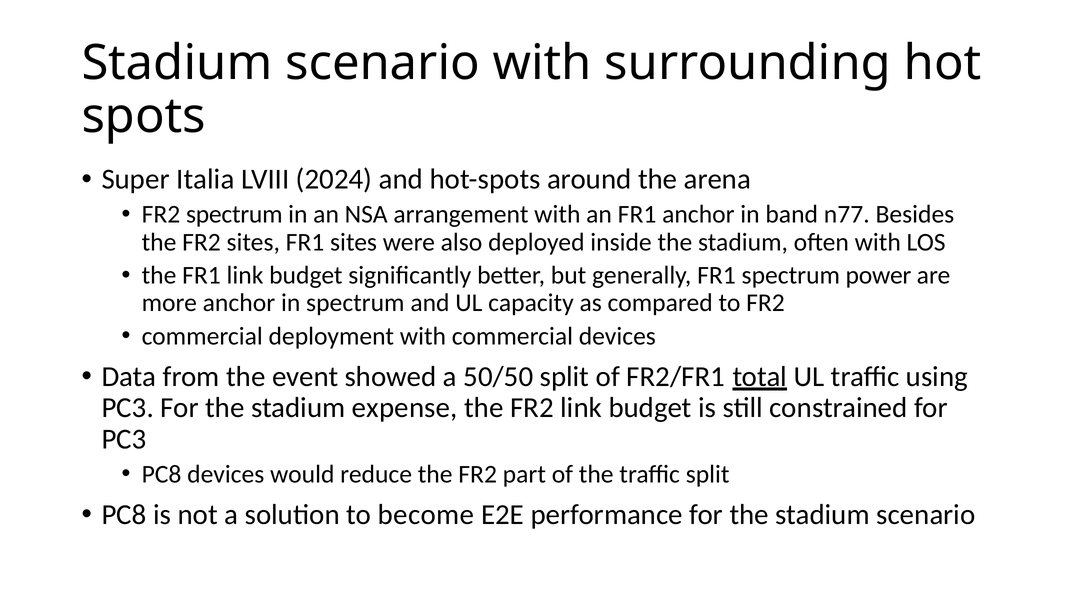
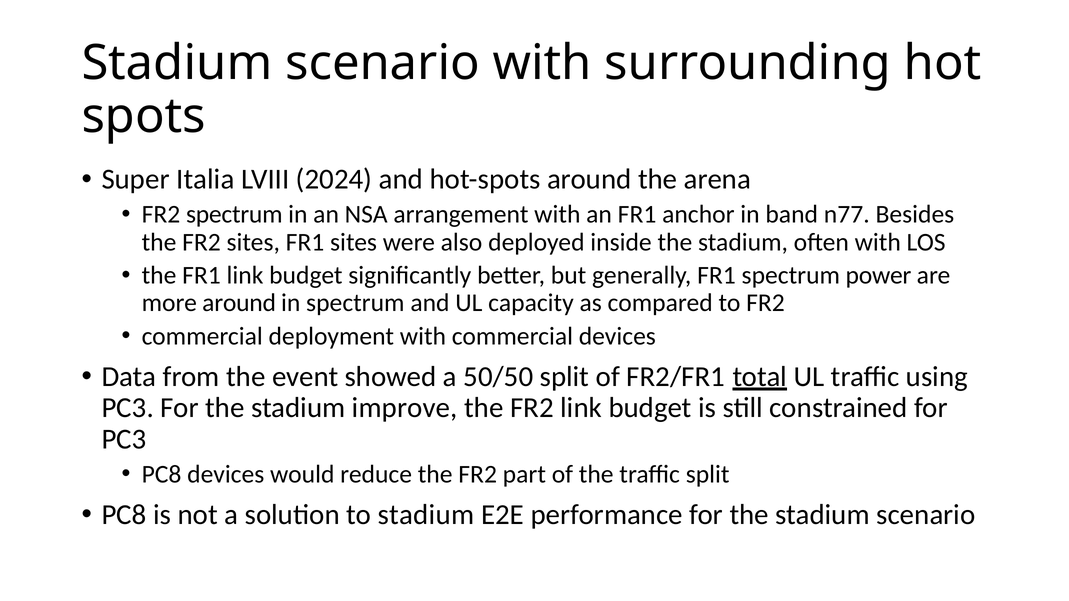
more anchor: anchor -> around (239, 303)
expense: expense -> improve (405, 408)
to become: become -> stadium (426, 515)
